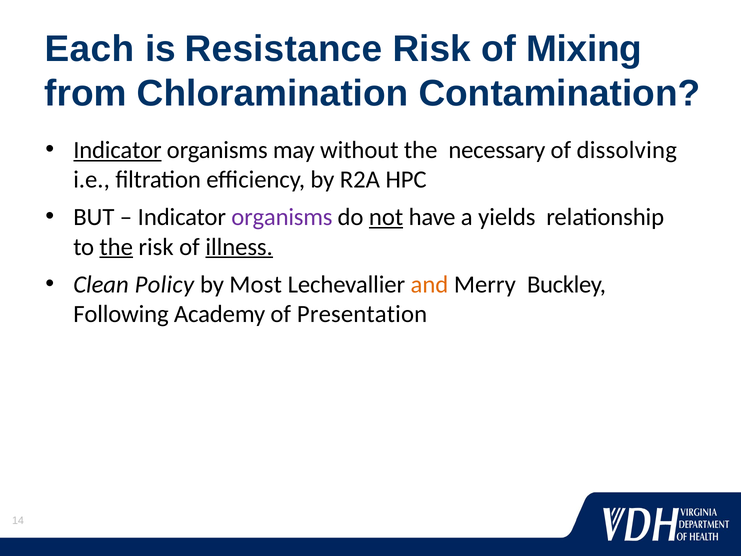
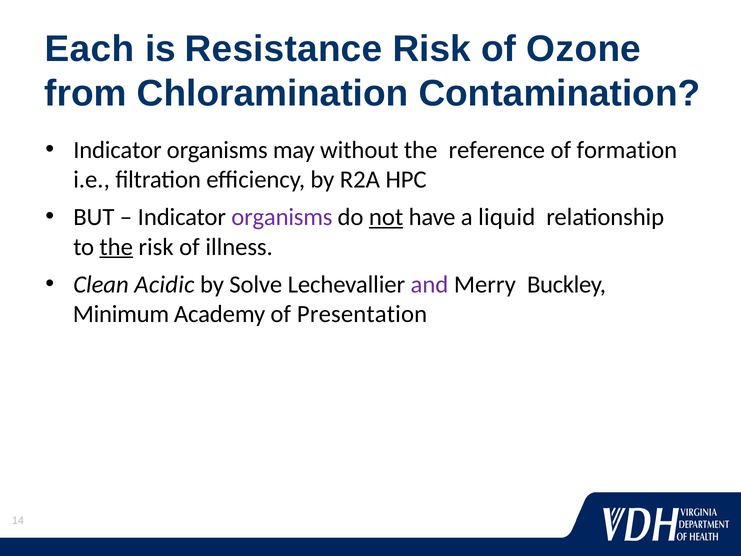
Mixing: Mixing -> Ozone (584, 49)
Indicator underline: present -> none (117, 150)
necessary: necessary -> reference (497, 150)
dissolving: dissolving -> formation (627, 150)
yields: yields -> liquid (507, 217)
illness underline: present -> none (239, 247)
Policy: Policy -> Acidic (164, 284)
Most: Most -> Solve (256, 284)
and colour: orange -> purple (429, 284)
Following: Following -> Minimum (121, 314)
